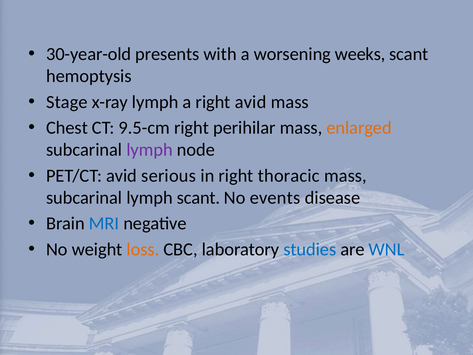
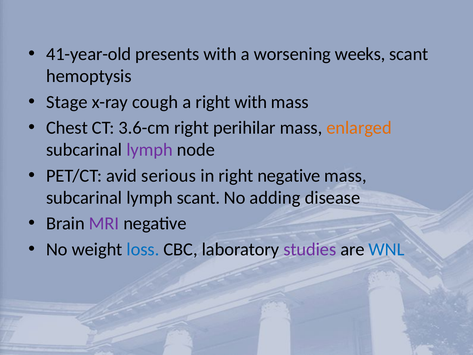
30-year-old: 30-year-old -> 41-year-old (89, 54)
x-ray lymph: lymph -> cough (155, 102)
right avid: avid -> with (251, 102)
9.5-cm: 9.5-cm -> 3.6-cm (144, 128)
right thoracic: thoracic -> negative (289, 175)
events: events -> adding (275, 198)
MRI colour: blue -> purple (104, 223)
loss colour: orange -> blue (143, 249)
studies colour: blue -> purple (310, 249)
